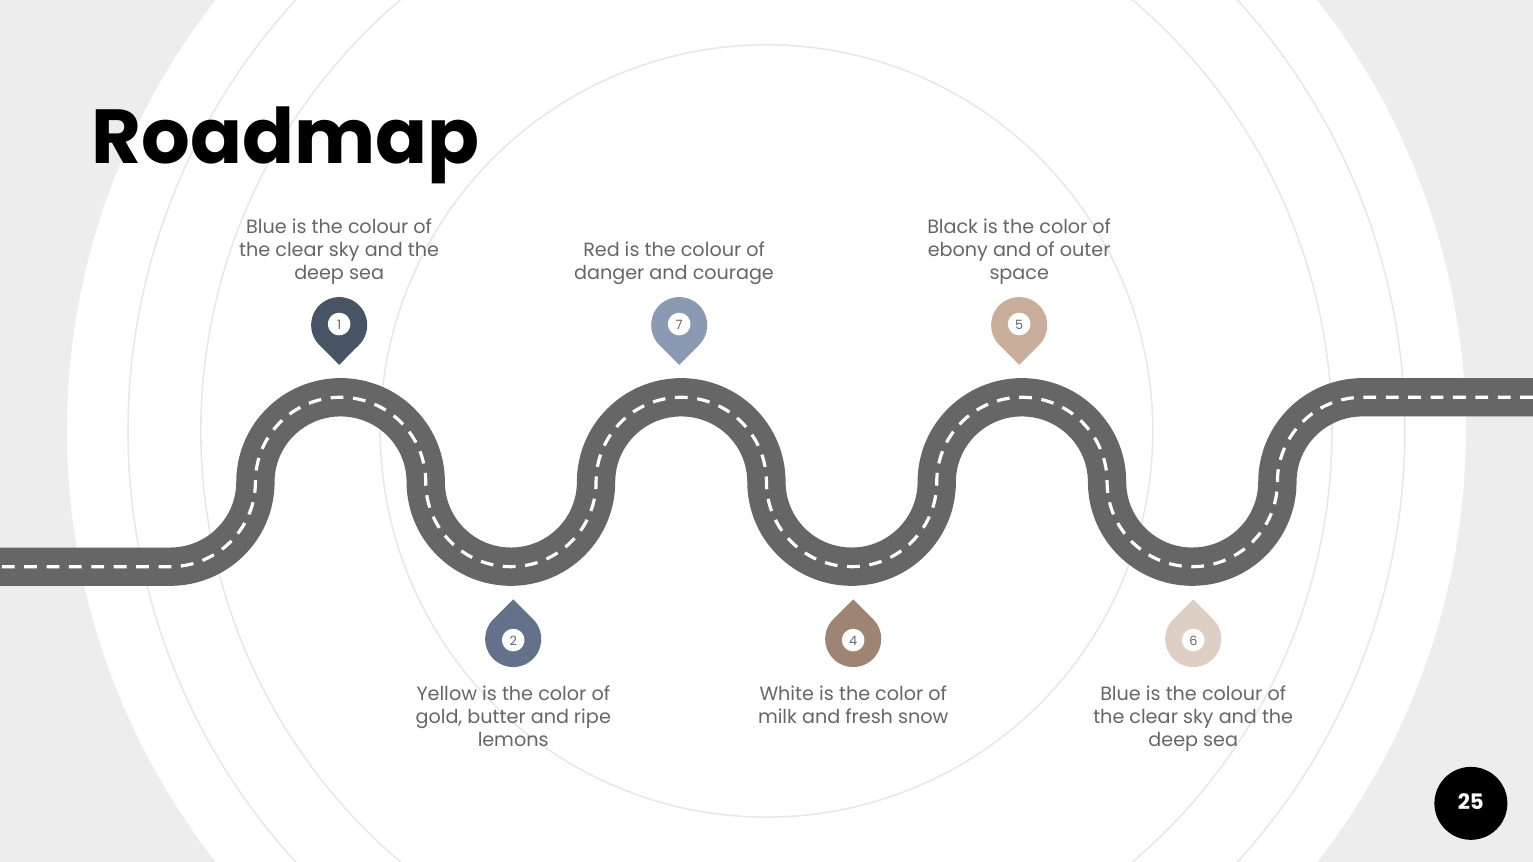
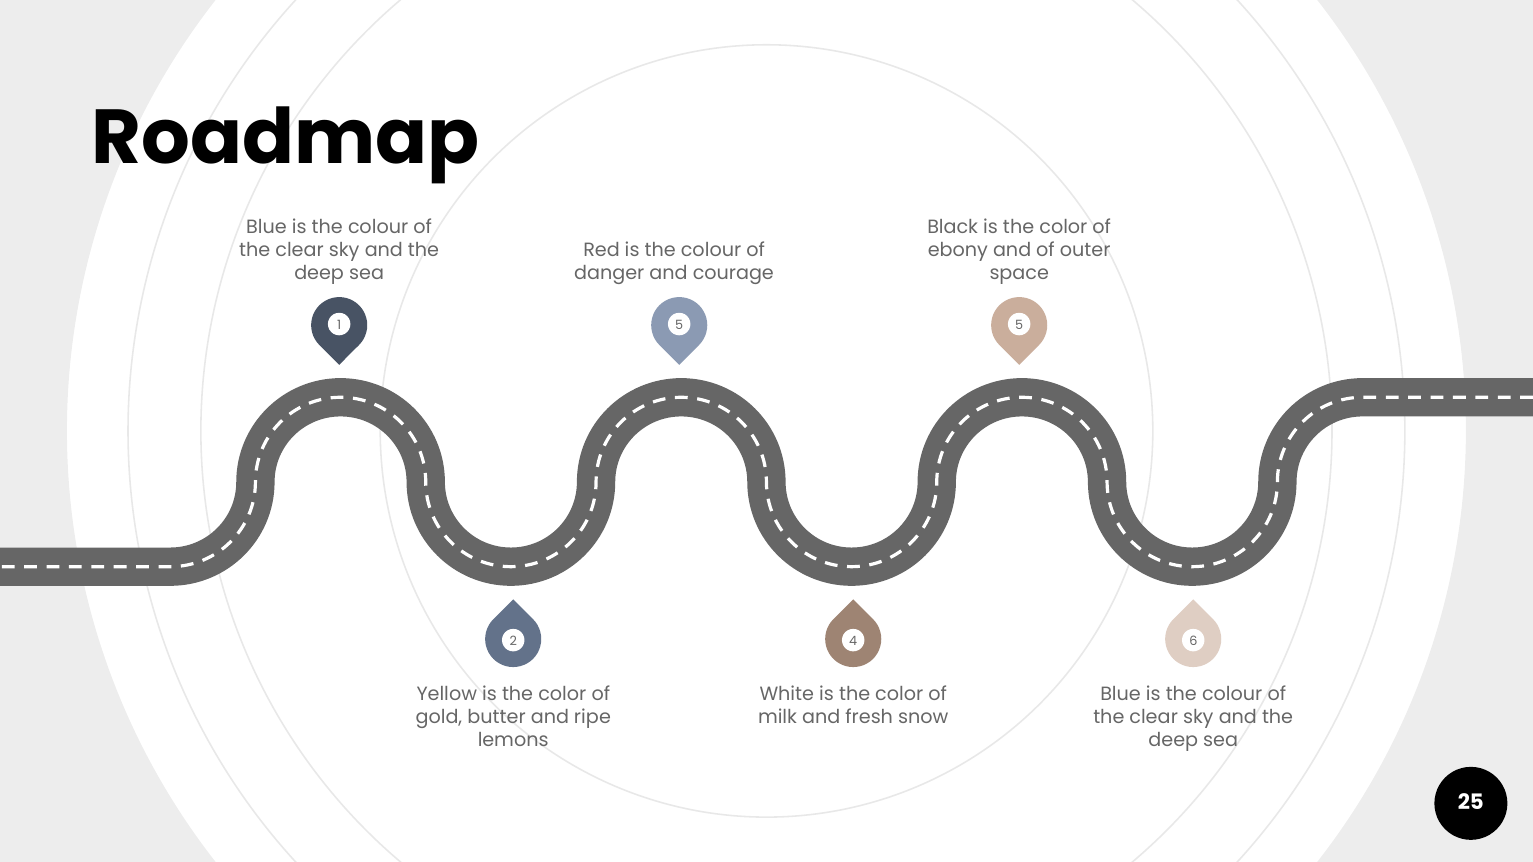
1 7: 7 -> 5 (679, 325)
